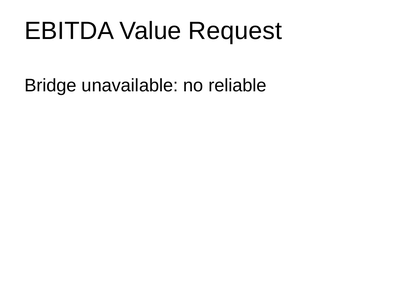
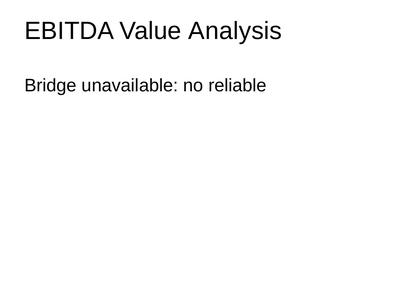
Request: Request -> Analysis (235, 31)
